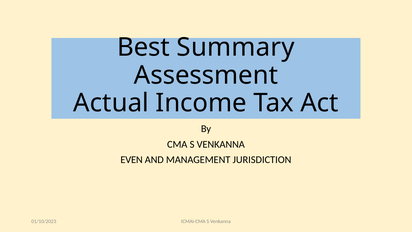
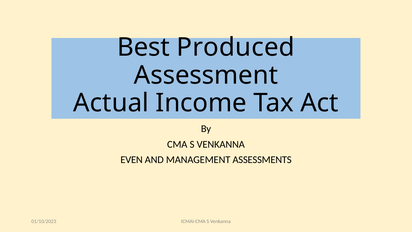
Summary: Summary -> Produced (236, 47)
JURISDICTION: JURISDICTION -> ASSESSMENTS (262, 160)
